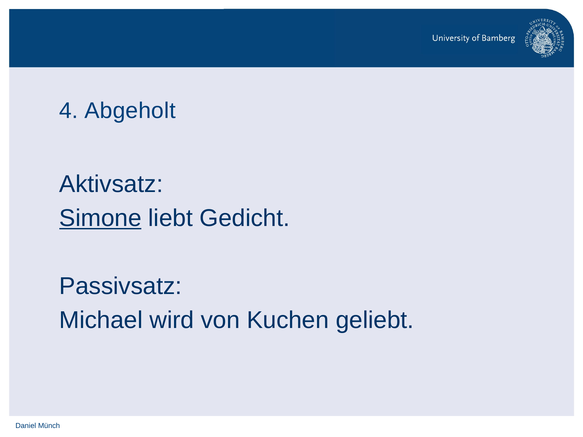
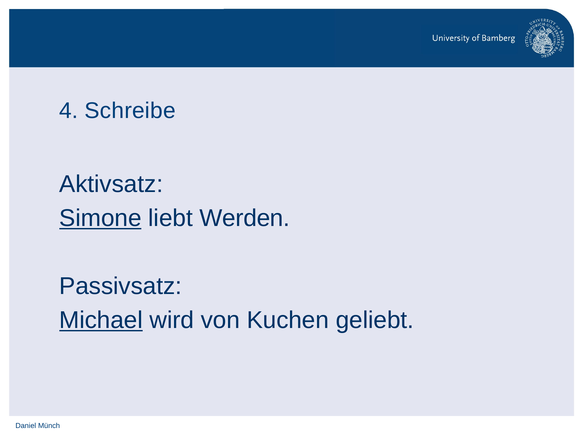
Abgeholt: Abgeholt -> Schreibe (130, 111)
Gedicht: Gedicht -> Werden (245, 218)
Michael underline: none -> present (101, 320)
